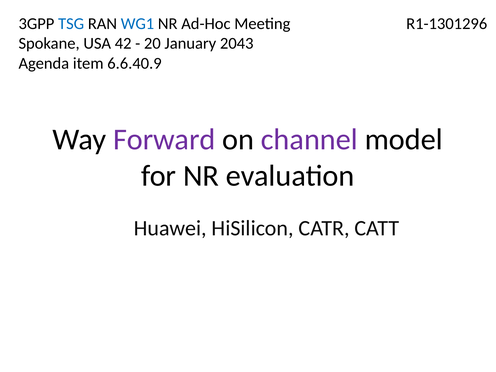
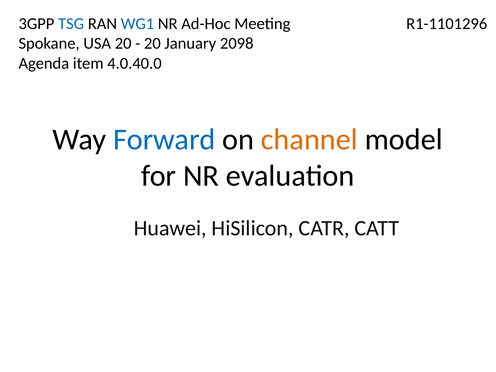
R1-1301296: R1-1301296 -> R1-1101296 (447, 24)
USA 42: 42 -> 20 (123, 43)
2043: 2043 -> 2098 (237, 43)
6.6.40.9: 6.6.40.9 -> 4.0.40.0 (134, 63)
Forward colour: purple -> blue (164, 139)
channel colour: purple -> orange (309, 139)
